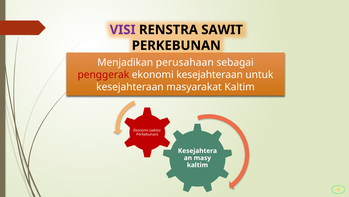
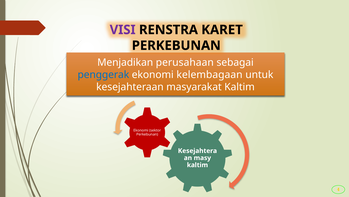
SAWIT: SAWIT -> KARET (222, 30)
penggerak colour: red -> blue (103, 74)
ekonomi kesejahteraan: kesejahteraan -> kelembagaan (209, 74)
